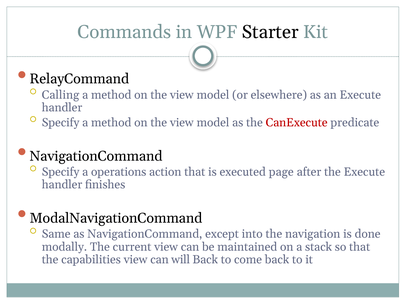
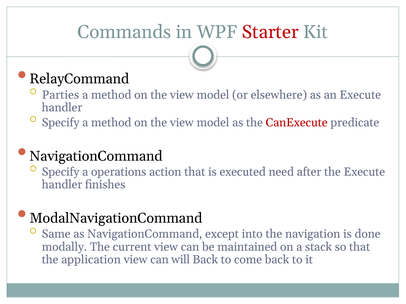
Starter colour: black -> red (270, 32)
Calling: Calling -> Parties (61, 95)
page: page -> need (281, 172)
capabilities: capabilities -> application (91, 260)
